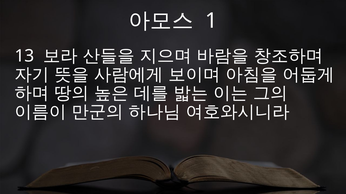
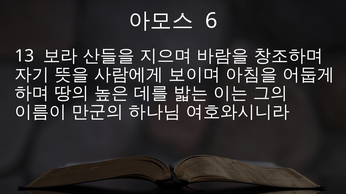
1: 1 -> 6 (211, 21)
